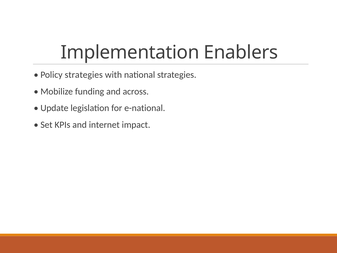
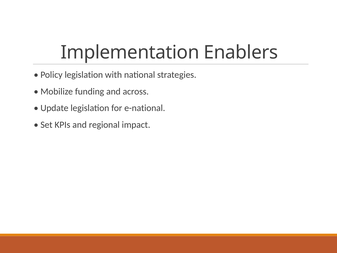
Policy strategies: strategies -> legislation (84, 75)
internet: internet -> regional (104, 125)
